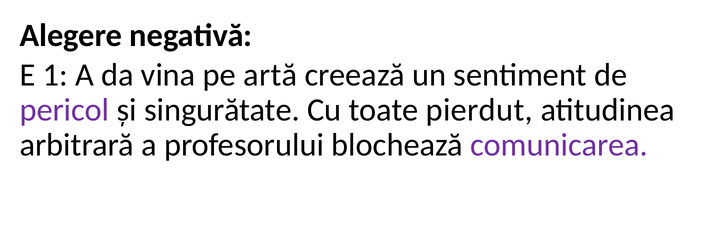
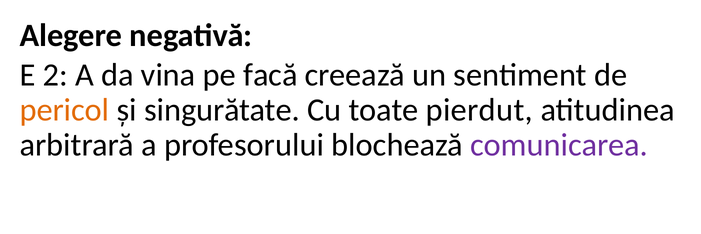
1: 1 -> 2 (55, 75)
artă: artă -> facă (270, 75)
pericol colour: purple -> orange (64, 110)
